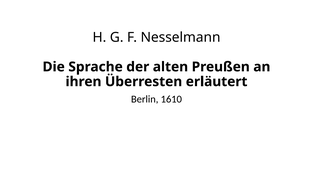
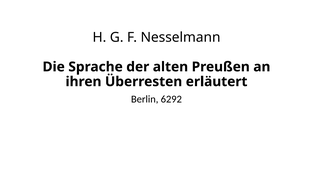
1610: 1610 -> 6292 (171, 99)
